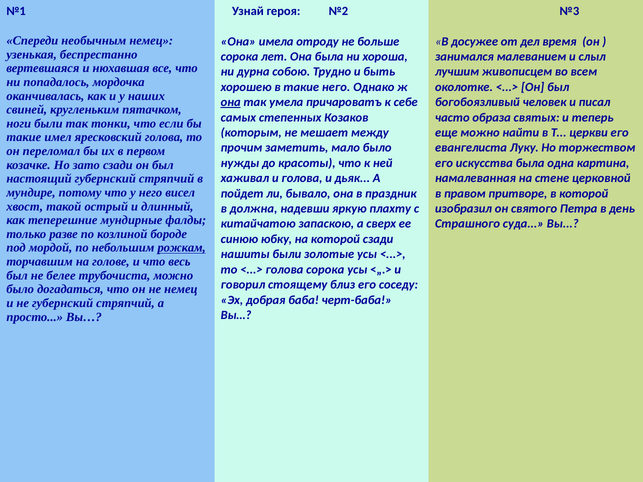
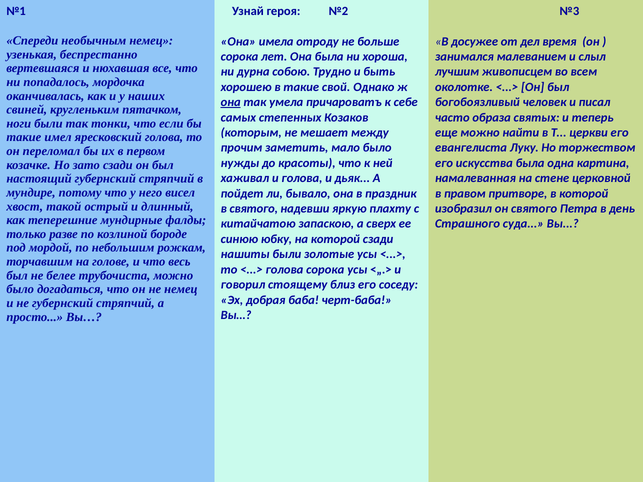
такие него: него -> свой (336, 87)
в должна: должна -> святого (254, 209)
рожкам underline: present -> none (182, 248)
